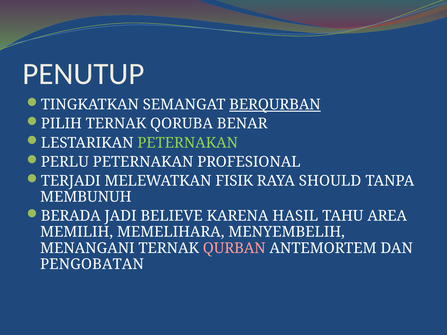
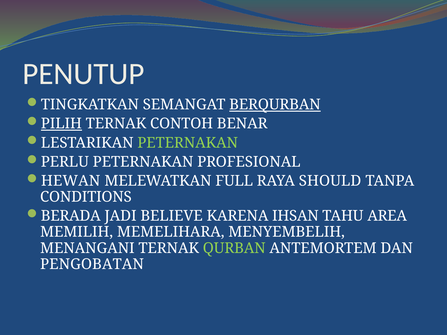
PILIH underline: none -> present (61, 124)
QORUBA: QORUBA -> CONTOH (182, 124)
TERJADI: TERJADI -> HEWAN (71, 181)
FISIK: FISIK -> FULL (234, 181)
MEMBUNUH: MEMBUNUH -> CONDITIONS (86, 197)
HASIL: HASIL -> IHSAN (295, 216)
QURBAN colour: pink -> light green (234, 248)
